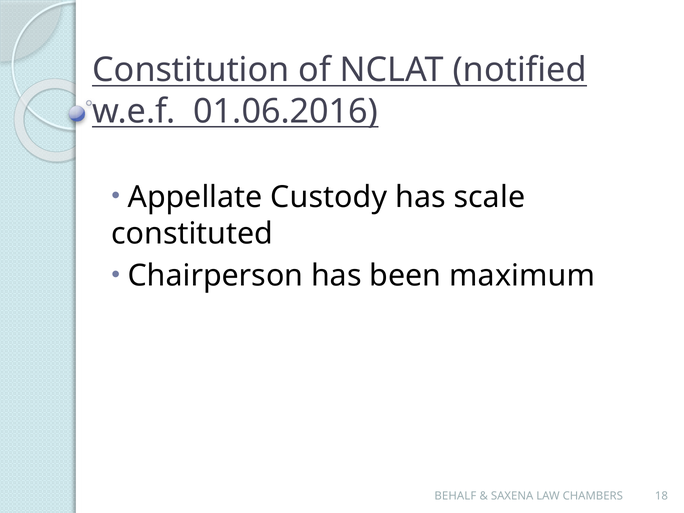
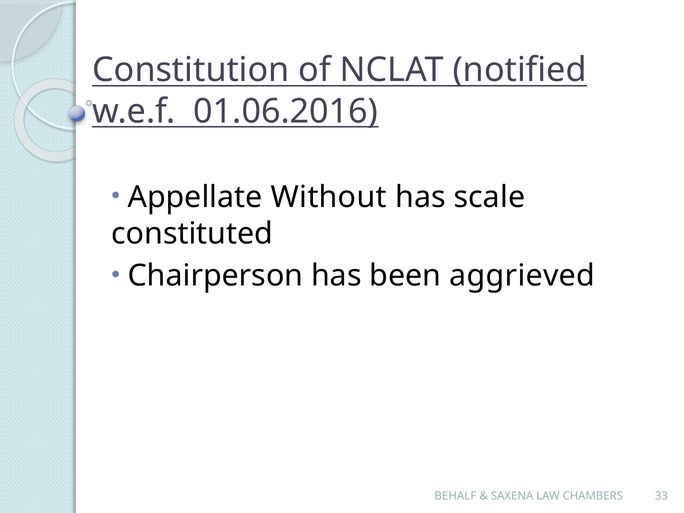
Custody: Custody -> Without (329, 197)
maximum: maximum -> aggrieved (522, 276)
18: 18 -> 33 (661, 496)
